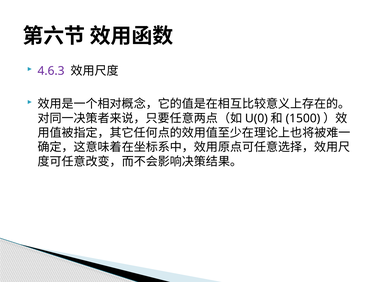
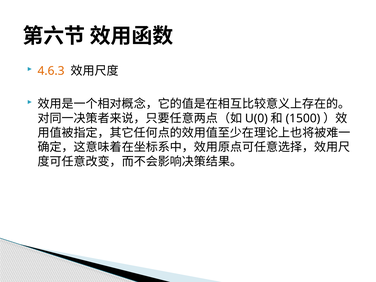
4.6.3 colour: purple -> orange (51, 71)
